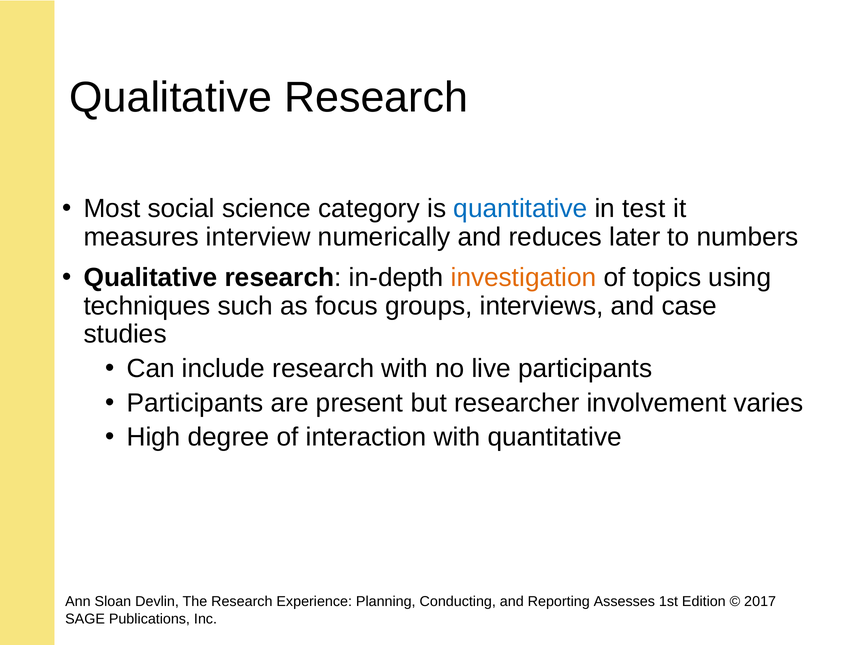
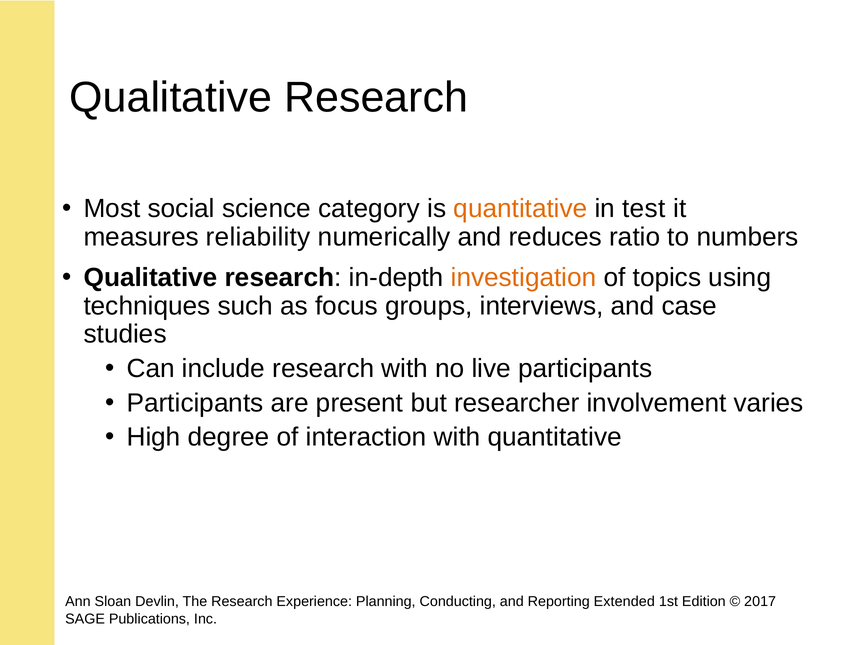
quantitative colour: blue -> orange (520, 209)
interview: interview -> reliability (258, 237)
later: later -> ratio (635, 237)
Assesses: Assesses -> Extended (624, 602)
